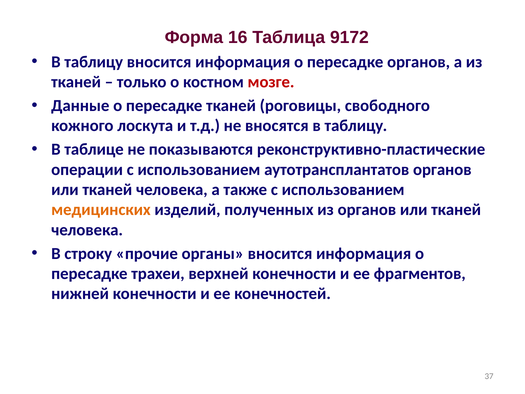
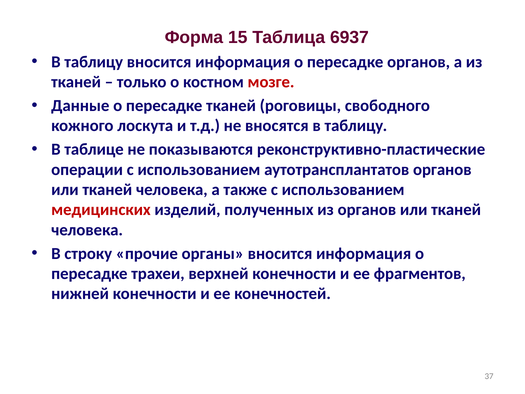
16: 16 -> 15 (238, 37)
9172: 9172 -> 6937 (350, 37)
медицинских colour: orange -> red (101, 210)
